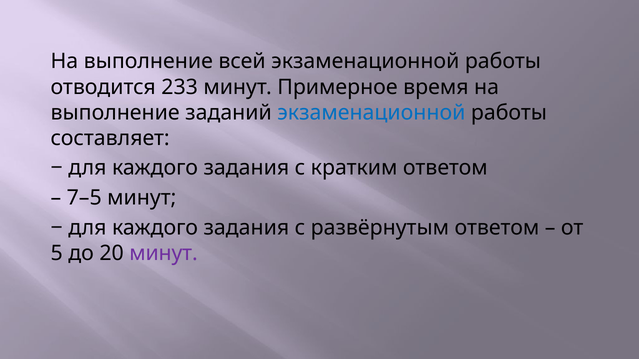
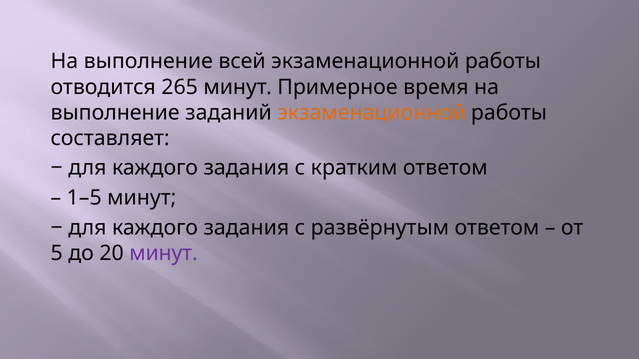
233: 233 -> 265 (180, 87)
экзаменационной colour: blue -> orange (371, 113)
7–5: 7–5 -> 1–5 (84, 198)
